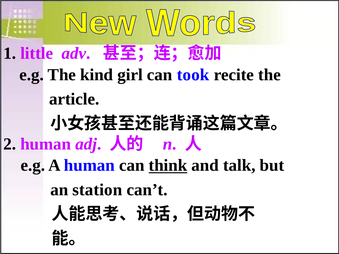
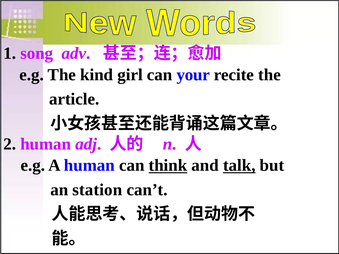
little: little -> song (37, 53)
took: took -> your (193, 75)
talk underline: none -> present (239, 166)
